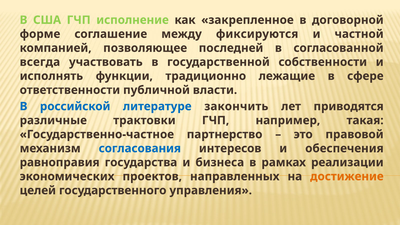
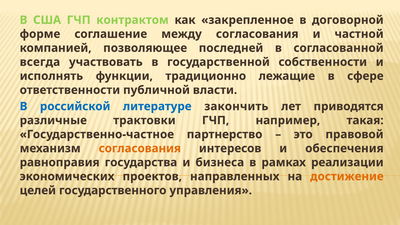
исполнение: исполнение -> контрактом (133, 20)
между фиксируются: фиксируются -> согласования (257, 34)
согласования colour: blue -> orange (140, 148)
